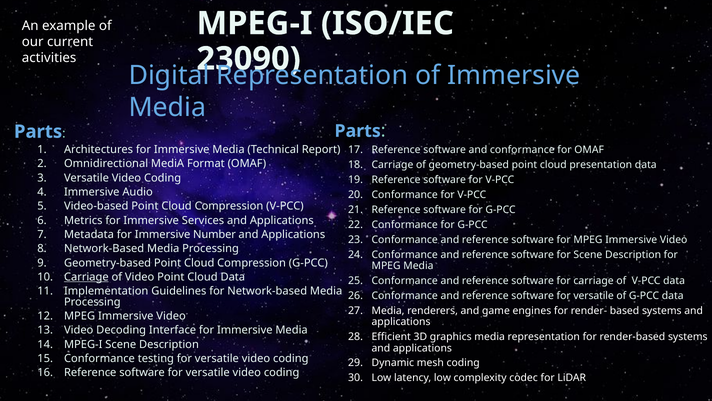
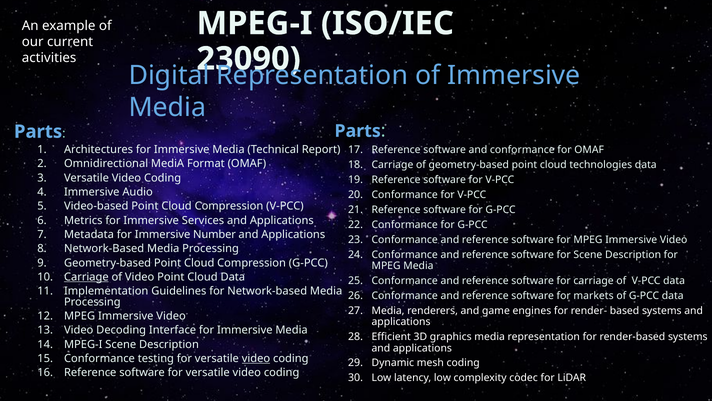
presentation: presentation -> technologies (601, 165)
versatile: versatile -> markets (594, 295)
video underline: none -> present (256, 358)
